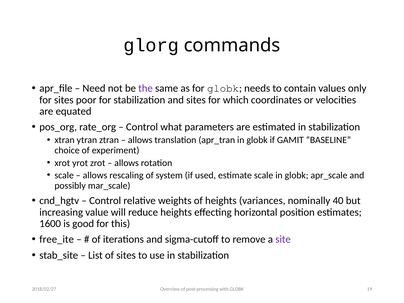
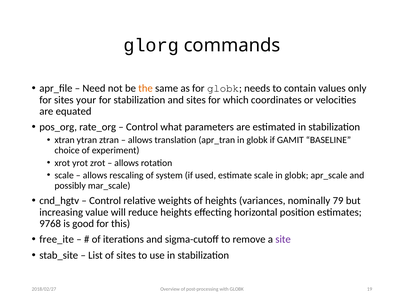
the colour: purple -> orange (146, 88)
poor: poor -> your (86, 100)
40: 40 -> 79 (338, 201)
1600: 1600 -> 9768 (50, 224)
